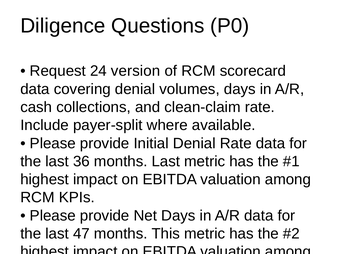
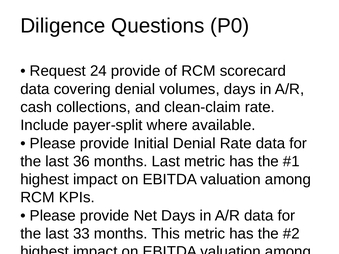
24 version: version -> provide (136, 71)
47: 47 -> 33 (81, 234)
